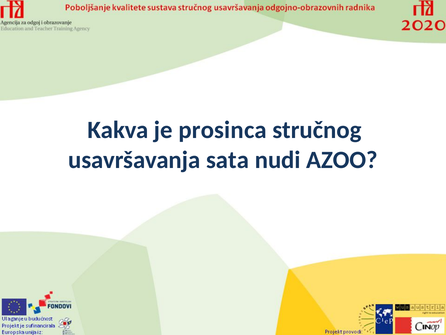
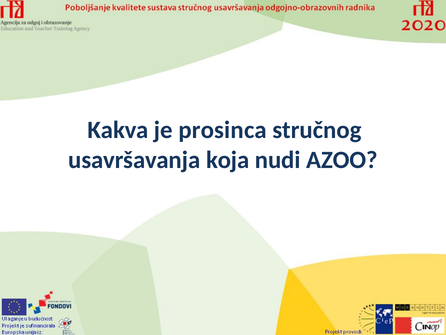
sata: sata -> koja (228, 160)
